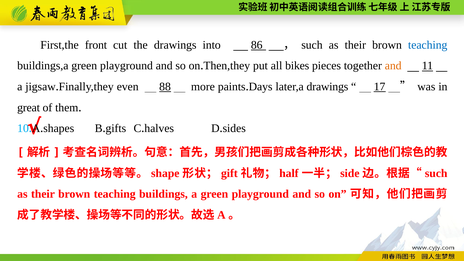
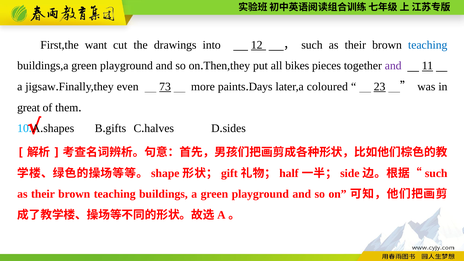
front: front -> want (96, 45)
86: 86 -> 12 (257, 45)
and colour: orange -> purple (393, 66)
88: 88 -> 73 (165, 87)
later,a drawings: drawings -> coloured (327, 87)
17: 17 -> 23 (380, 87)
